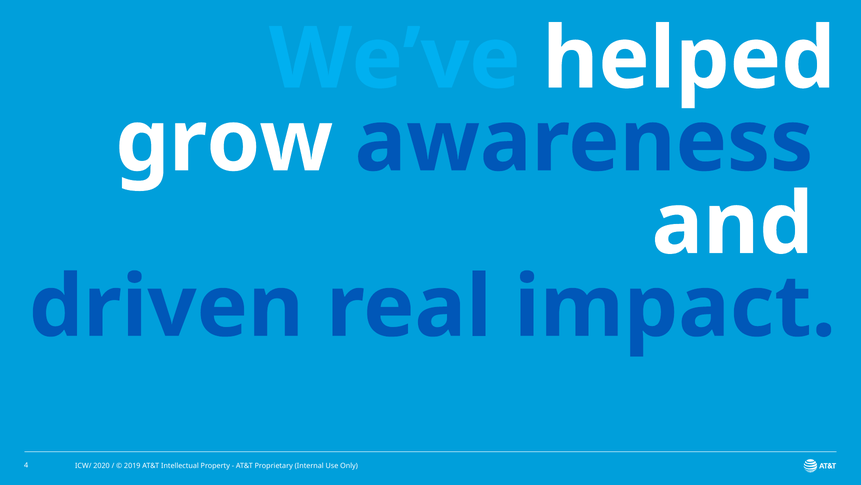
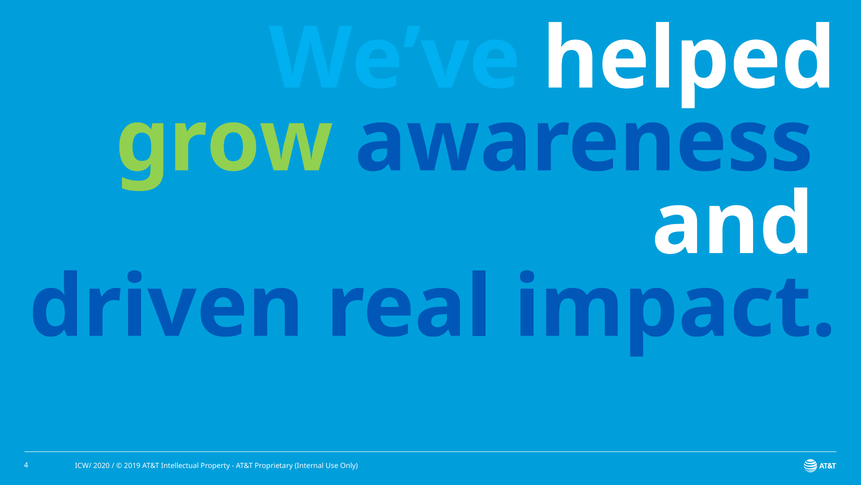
grow colour: white -> light green (224, 142)
